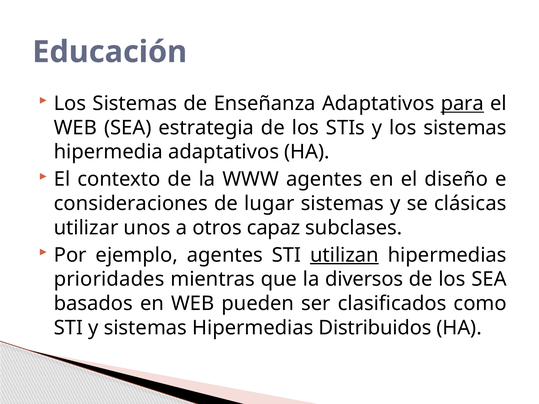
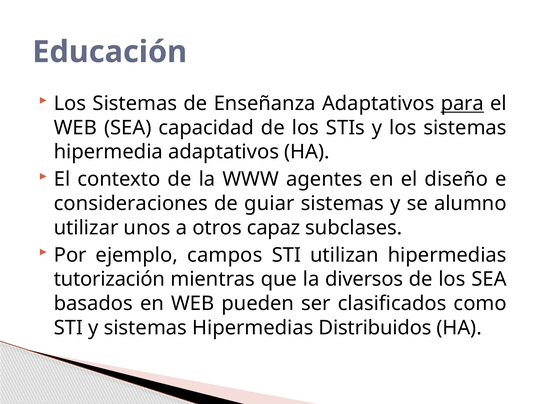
estrategia: estrategia -> capacidad (206, 128)
lugar: lugar -> guiar (269, 204)
clásicas: clásicas -> alumno (470, 204)
ejemplo agentes: agentes -> campos (225, 255)
utilizan underline: present -> none (344, 255)
prioridades: prioridades -> tutorización (109, 279)
